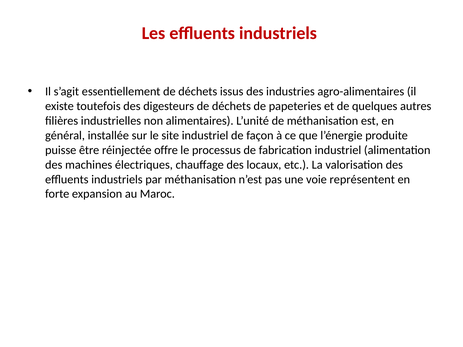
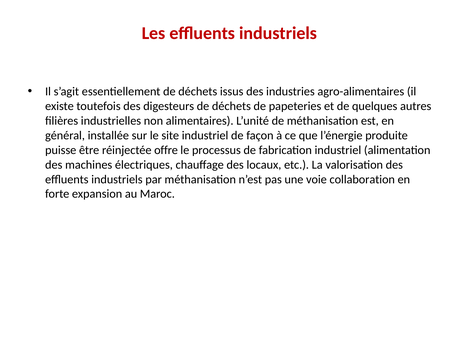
représentent: représentent -> collaboration (362, 179)
